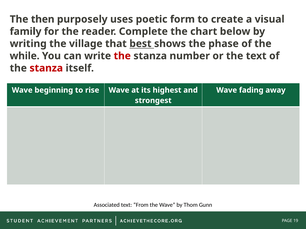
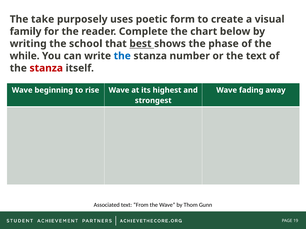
then: then -> take (43, 19)
village: village -> school (86, 44)
the colour: red -> blue (122, 56)
